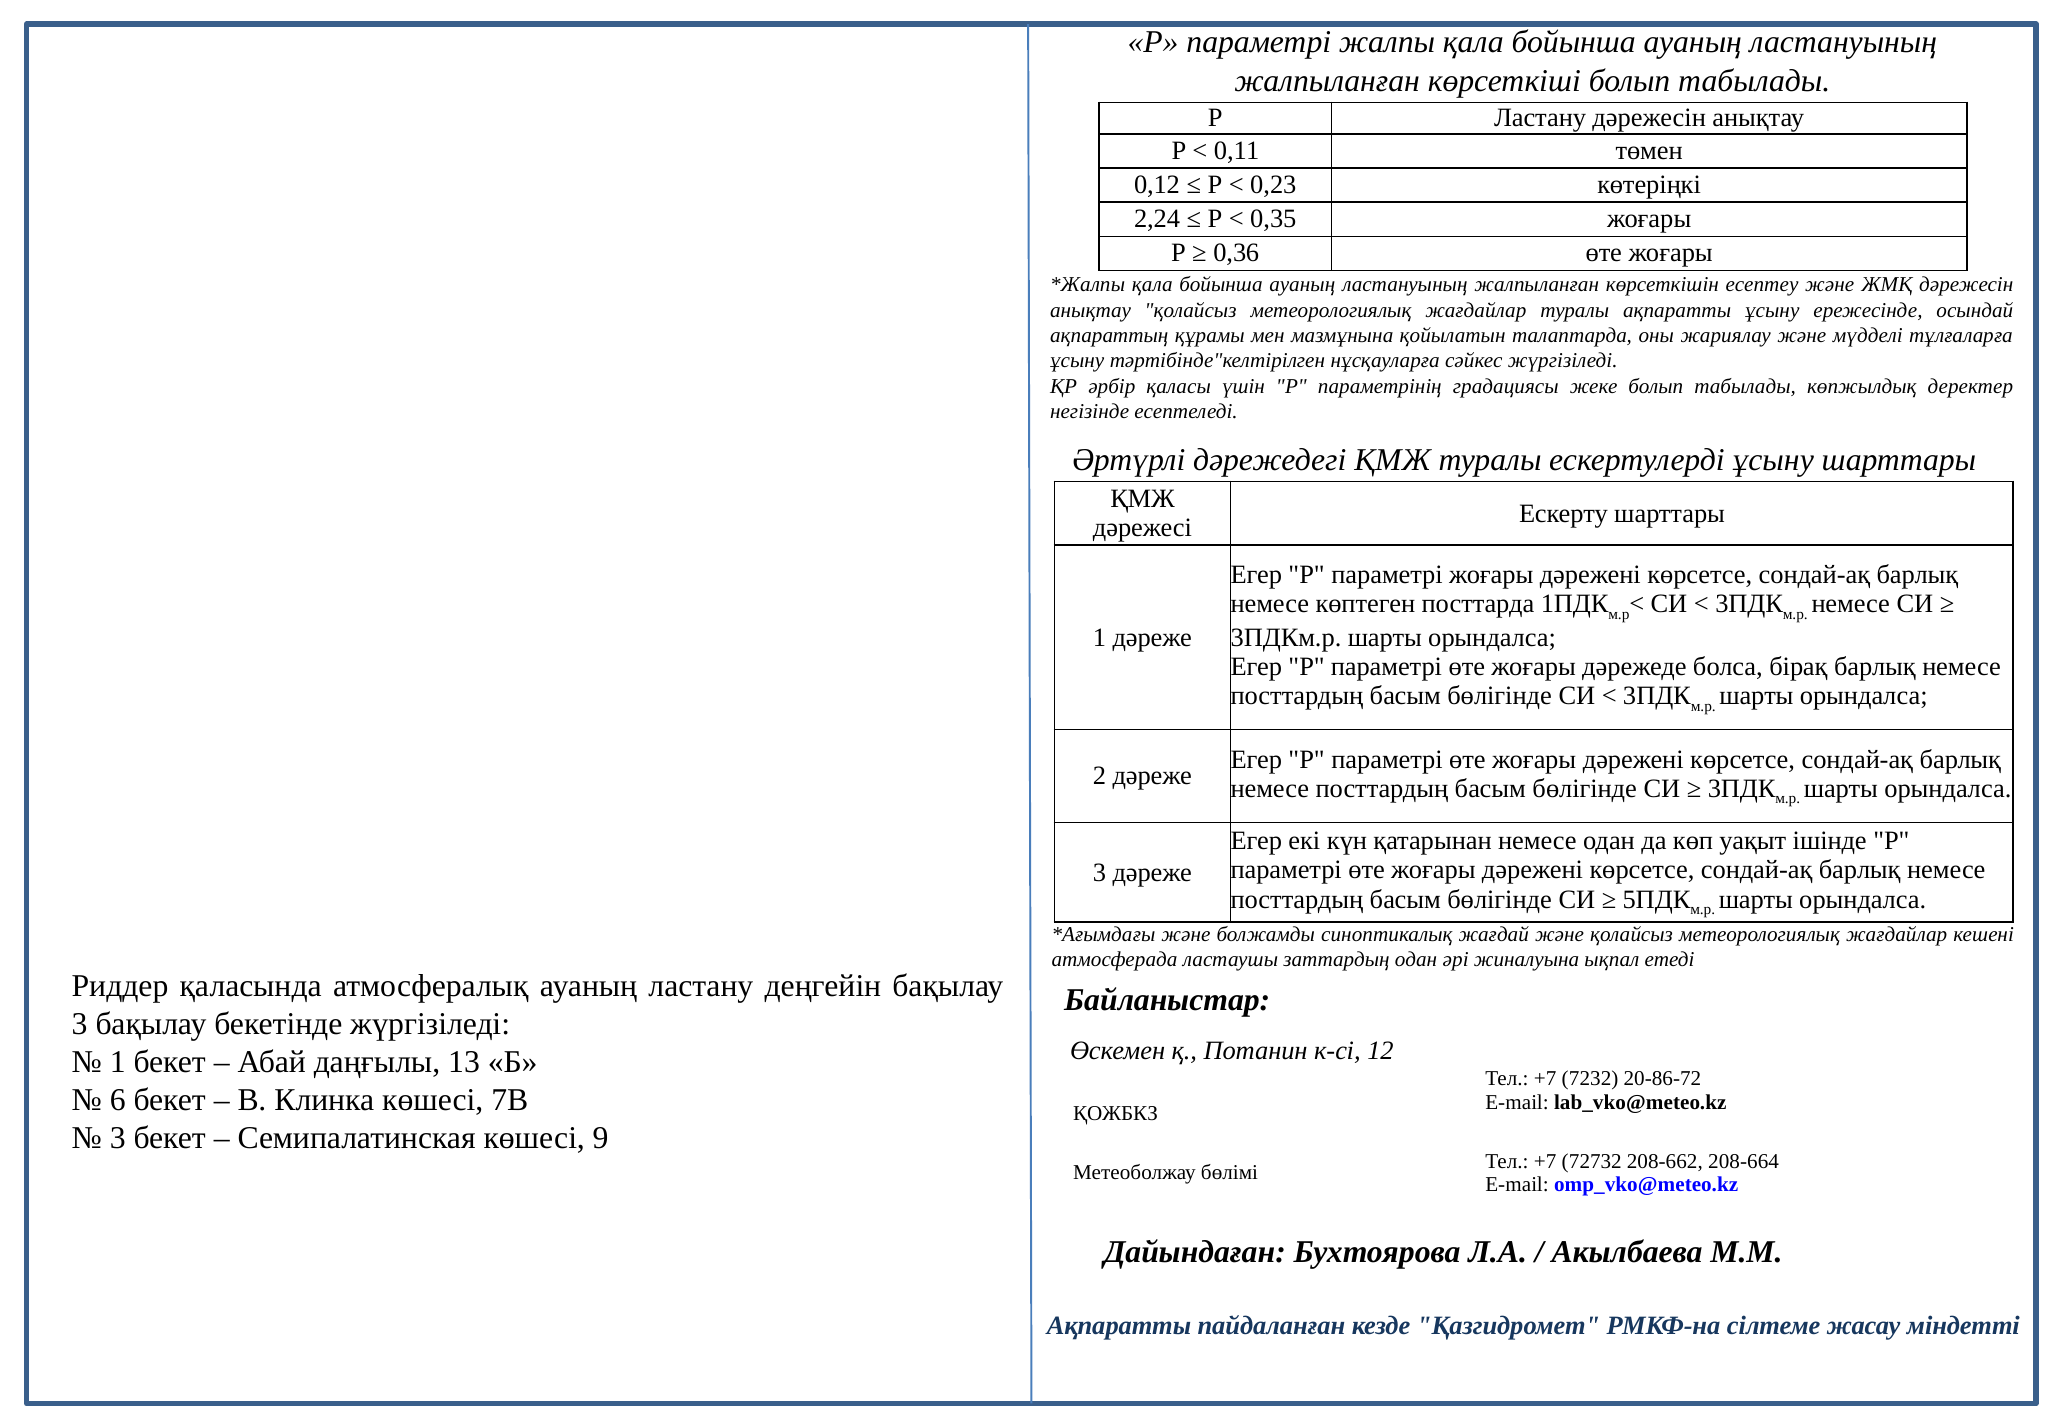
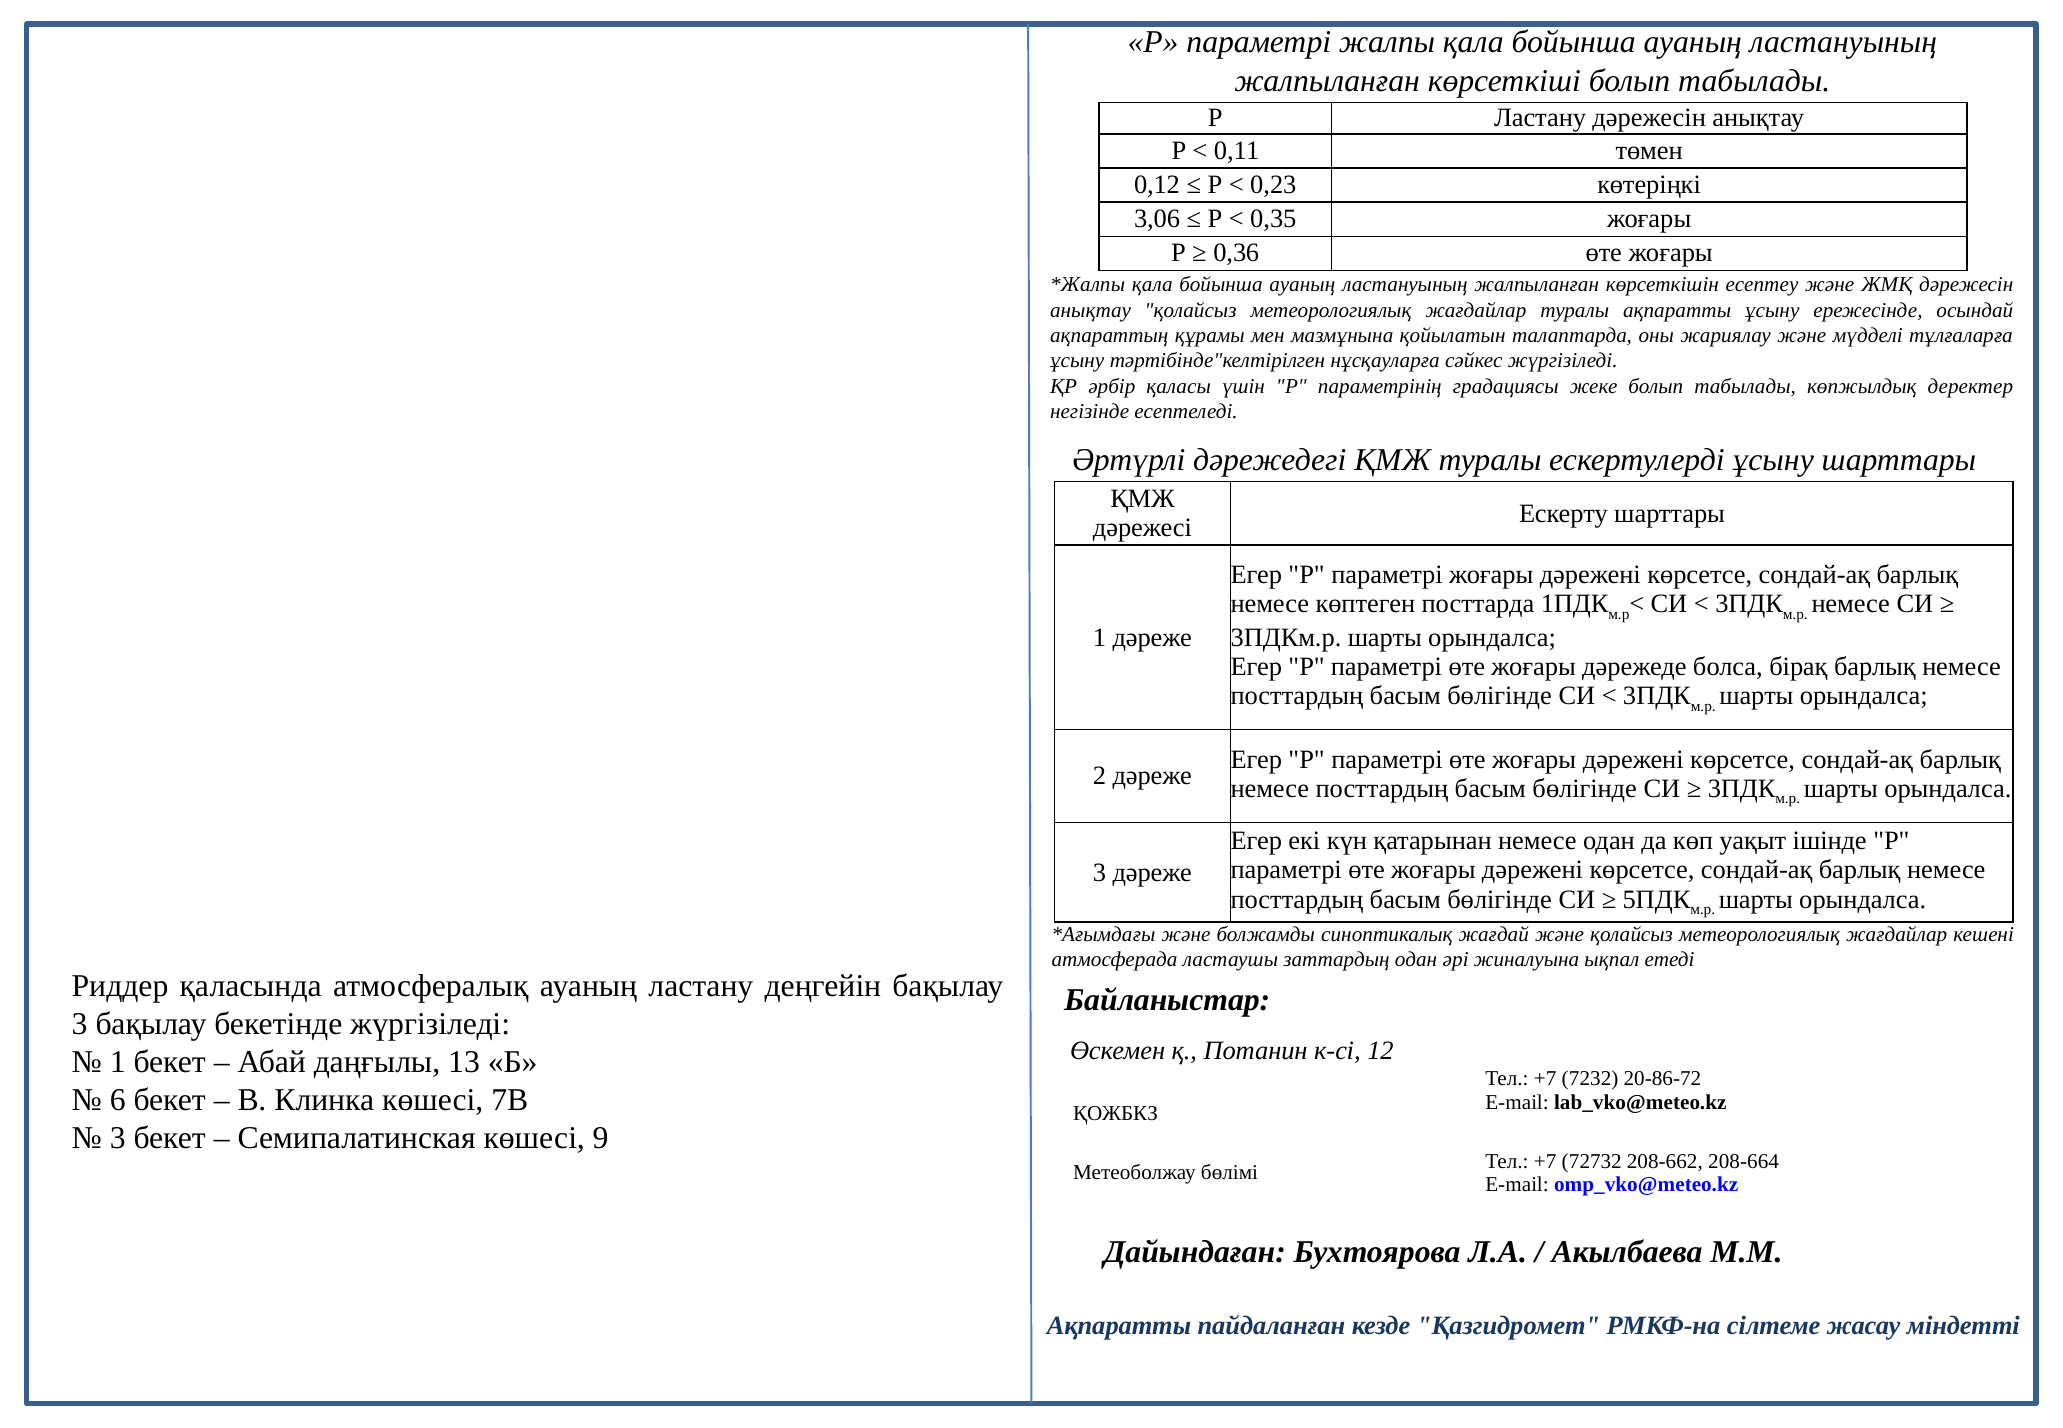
2,24: 2,24 -> 3,06 (1157, 219)
